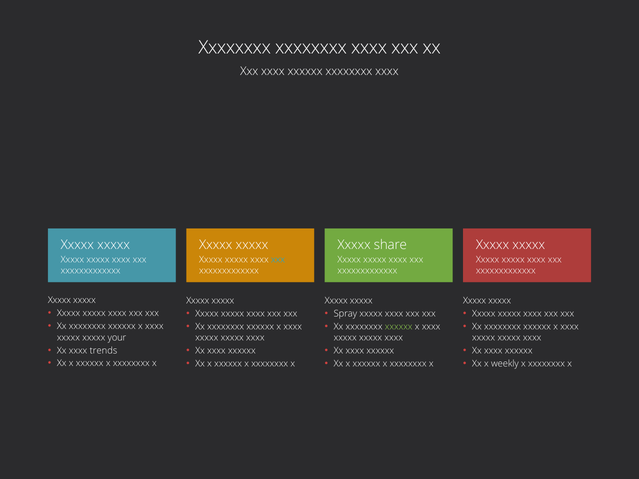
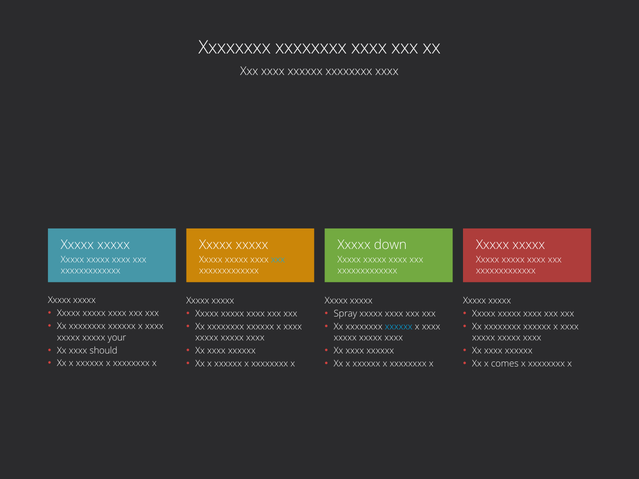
share: share -> down (390, 245)
xxxxxx colour: light green -> light blue (399, 327)
trends: trends -> should (104, 351)
weekly: weekly -> comes (505, 364)
